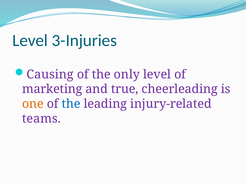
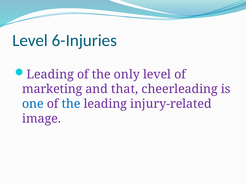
3-Injuries: 3-Injuries -> 6-Injuries (84, 41)
Causing: Causing -> Leading (50, 75)
true: true -> that (125, 89)
one colour: orange -> blue (33, 104)
teams: teams -> image (42, 119)
